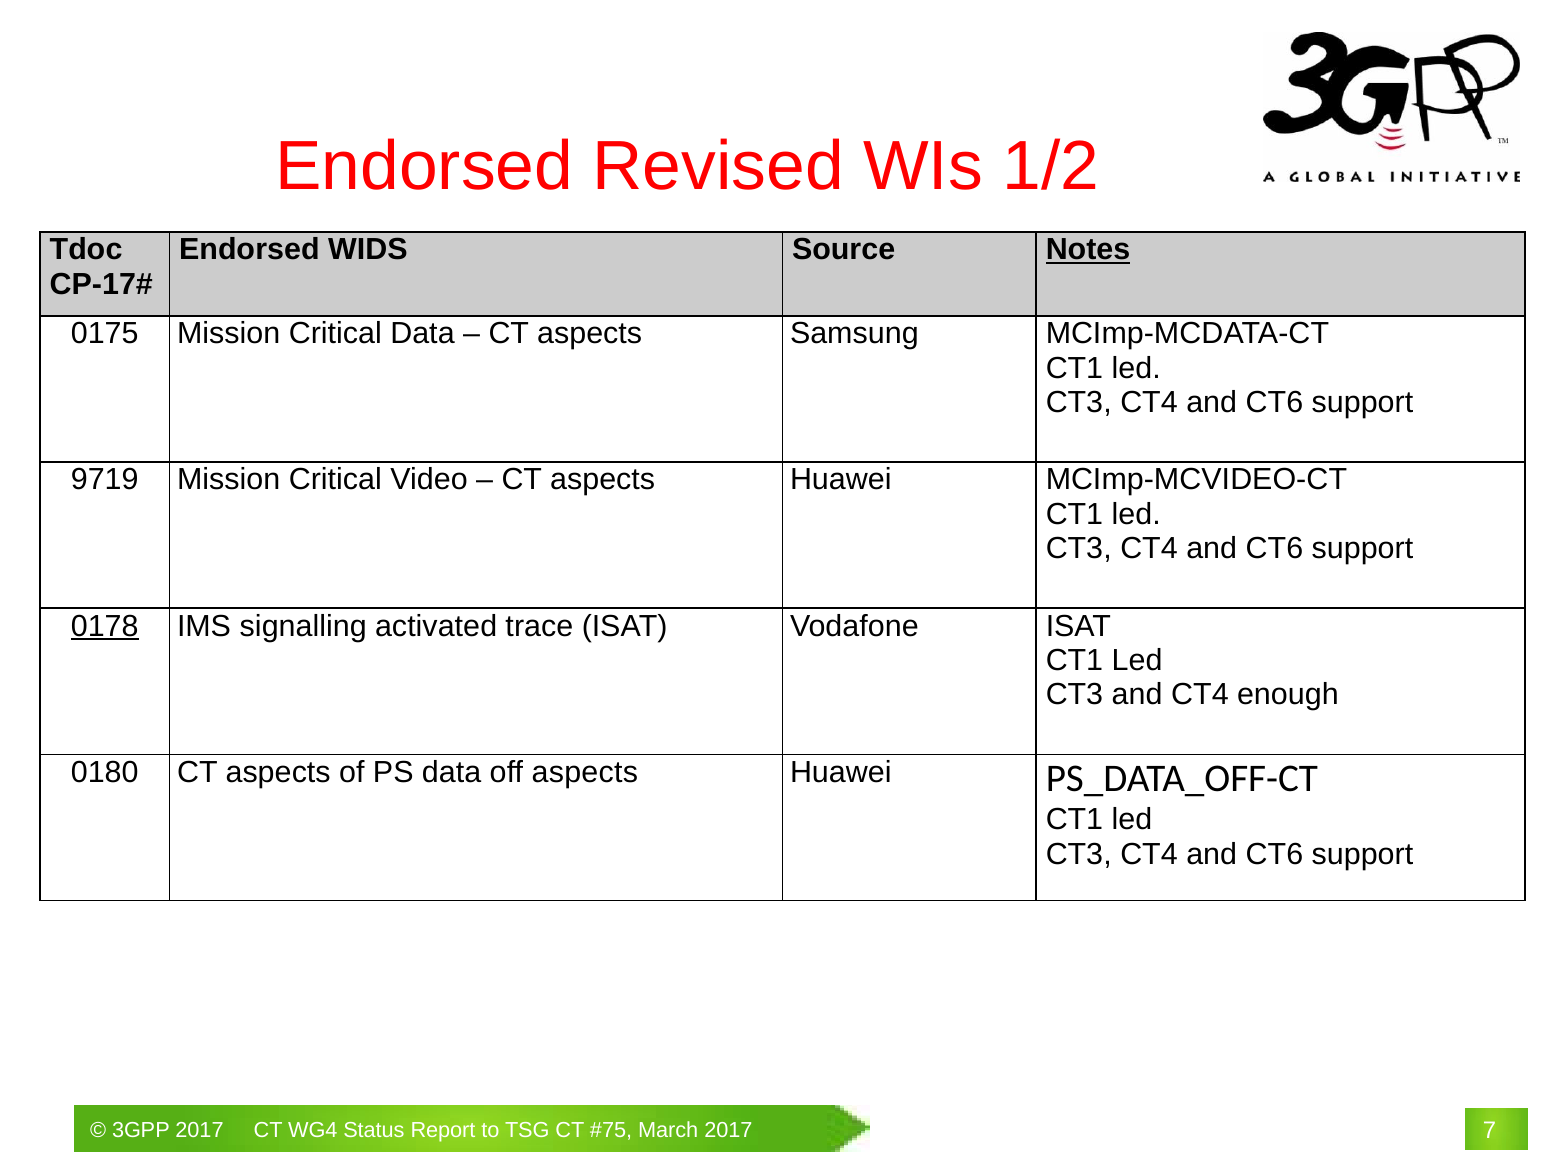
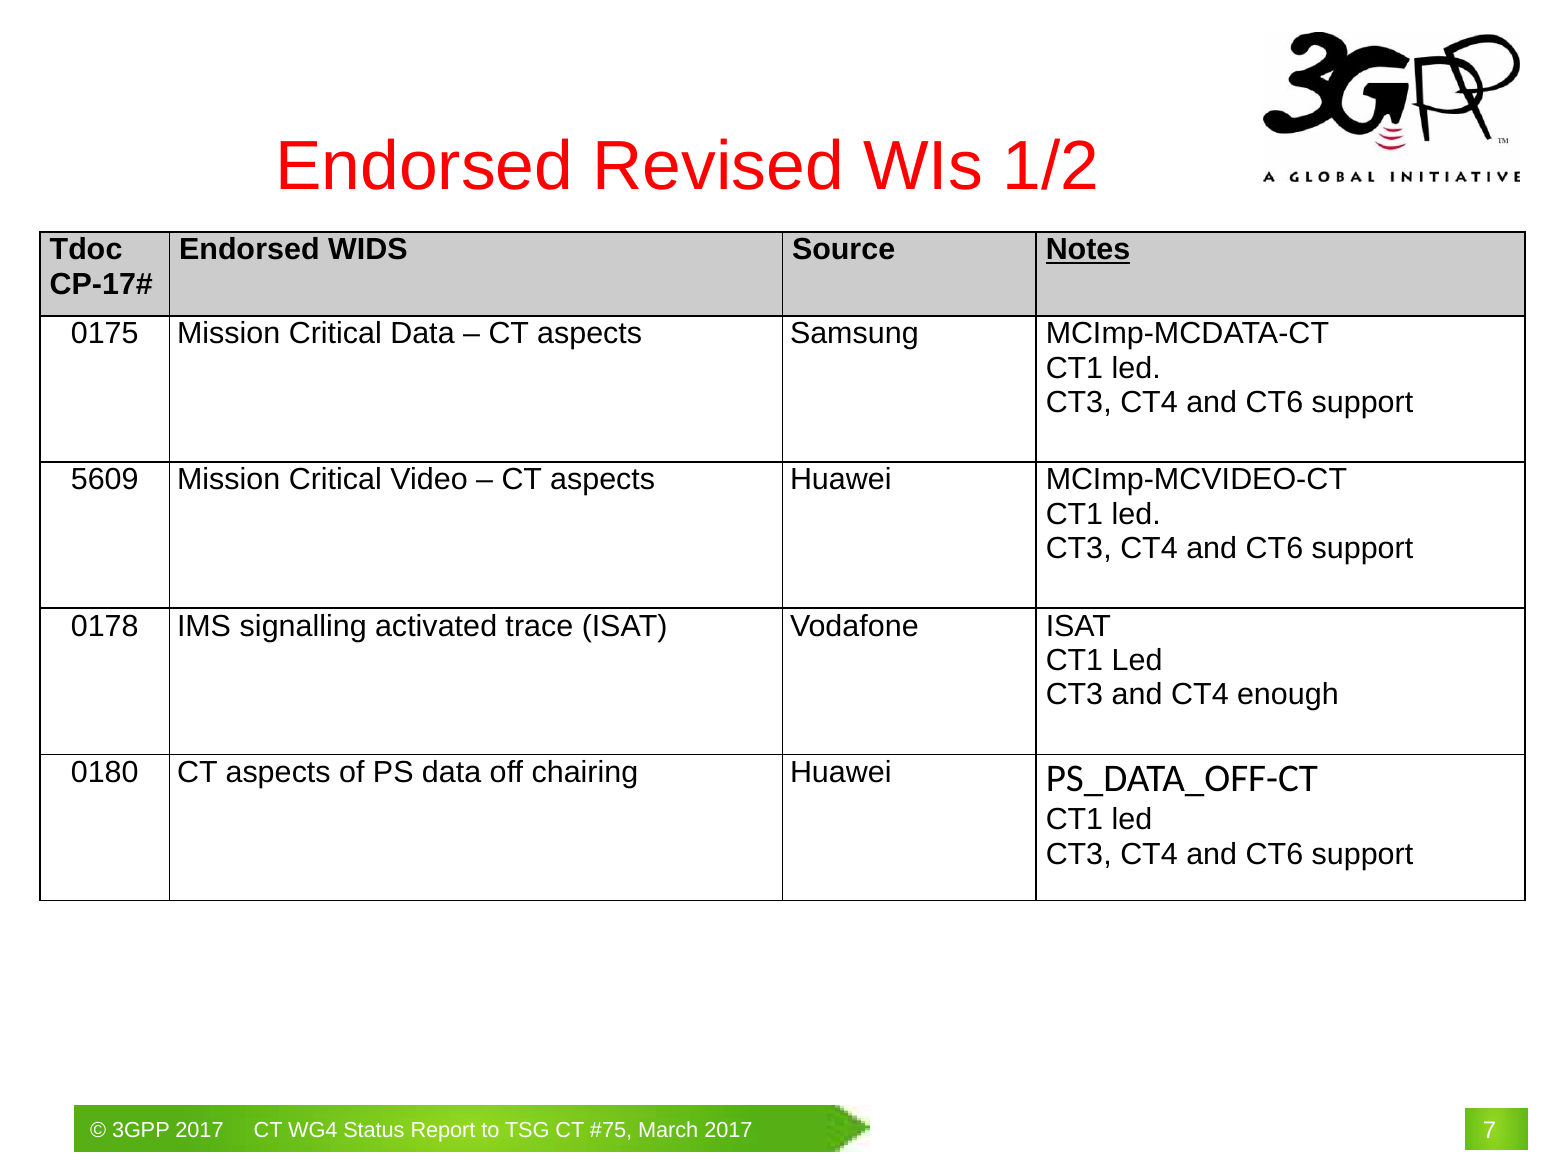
9719: 9719 -> 5609 (105, 480)
0178 underline: present -> none (105, 626)
off aspects: aspects -> chairing (585, 772)
